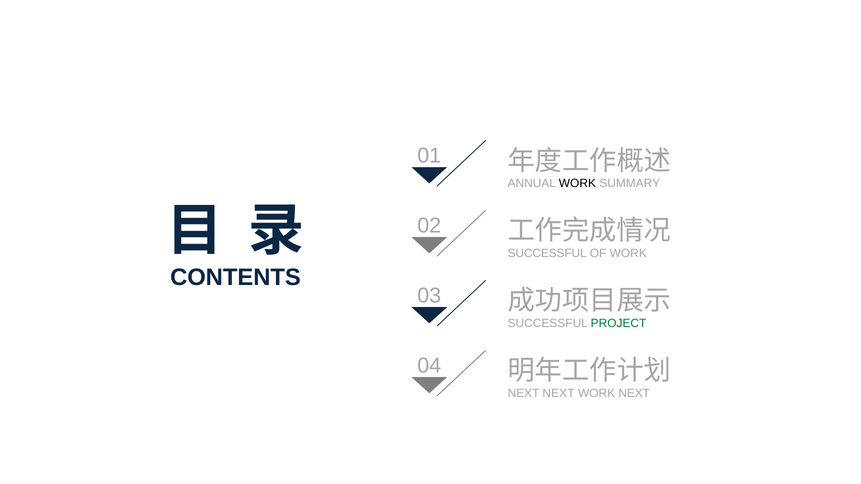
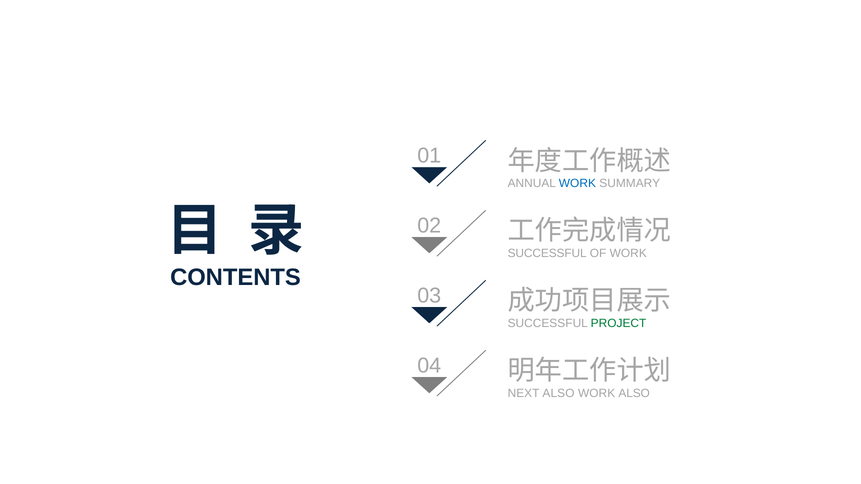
WORK colour: black -> blue (577, 184)
NEXT NEXT: NEXT -> ALSO (558, 394)
WORK NEXT: NEXT -> ALSO (634, 394)
